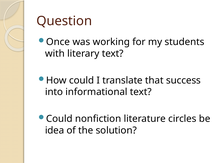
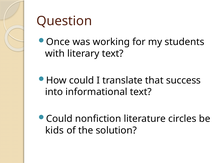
idea: idea -> kids (54, 131)
